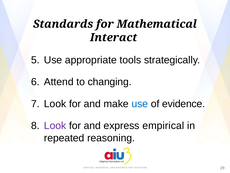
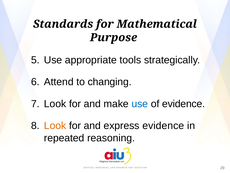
Interact: Interact -> Purpose (114, 37)
Look colour: purple -> orange (55, 125)
express empirical: empirical -> evidence (163, 125)
